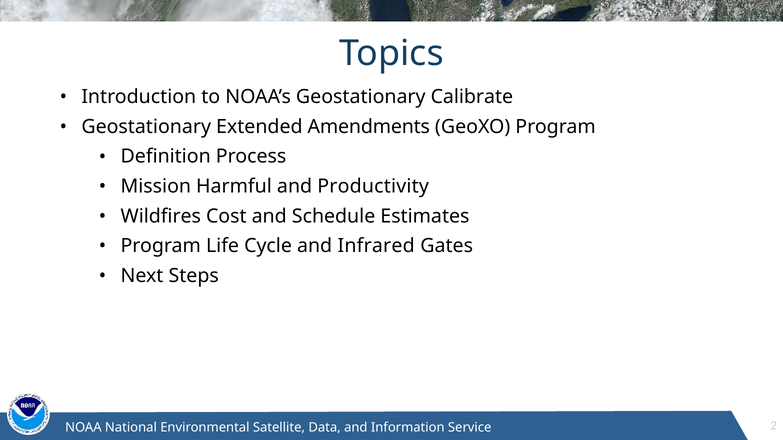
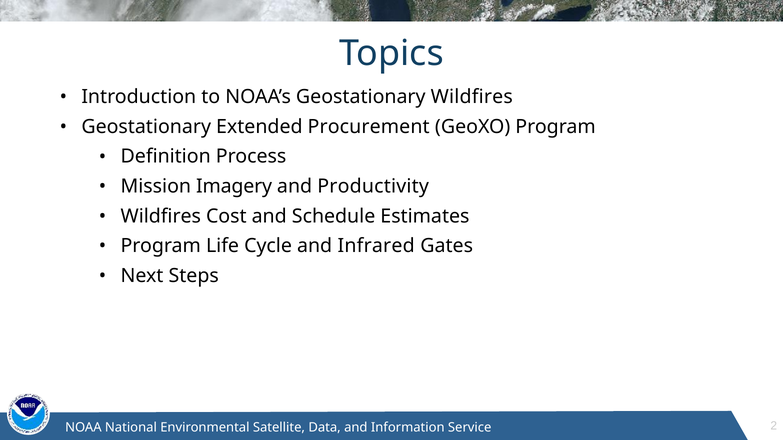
Geostationary Calibrate: Calibrate -> Wildfires (472, 97)
Amendments: Amendments -> Procurement (369, 127)
Harmful: Harmful -> Imagery (234, 187)
